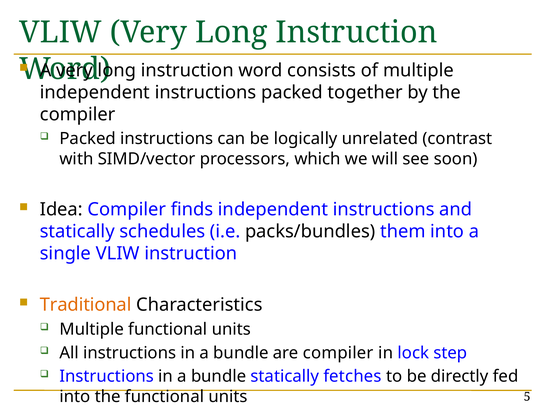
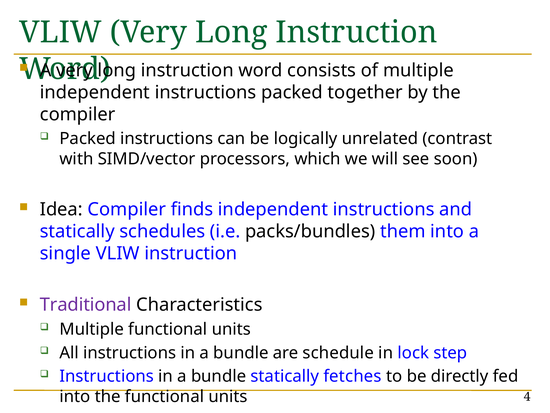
Traditional colour: orange -> purple (86, 305)
are compiler: compiler -> schedule (338, 352)
5: 5 -> 4 (527, 396)
